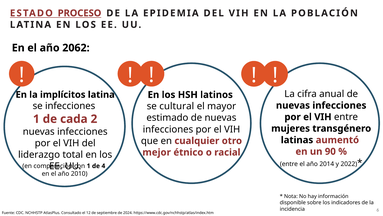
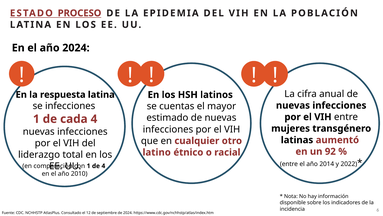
año 2062: 2062 -> 2024 (76, 48)
implícitos: implícitos -> respuesta (63, 94)
cultural: cultural -> cuentas (177, 106)
cada 2: 2 -> 4 (94, 119)
90: 90 -> 92 (330, 151)
mejor: mejor -> latino (157, 152)
